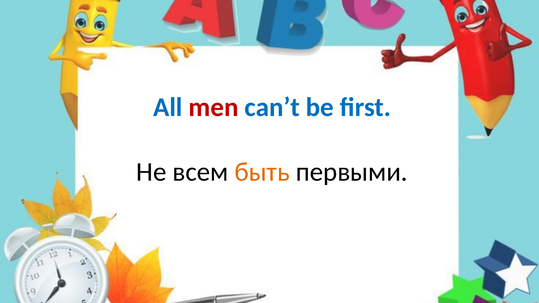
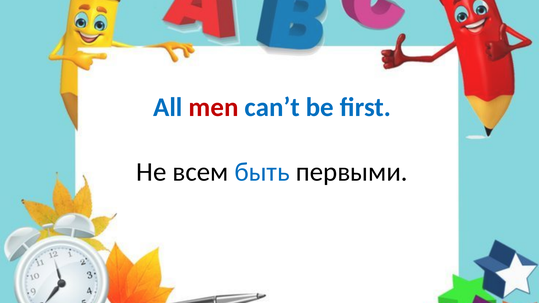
быть colour: orange -> blue (262, 172)
